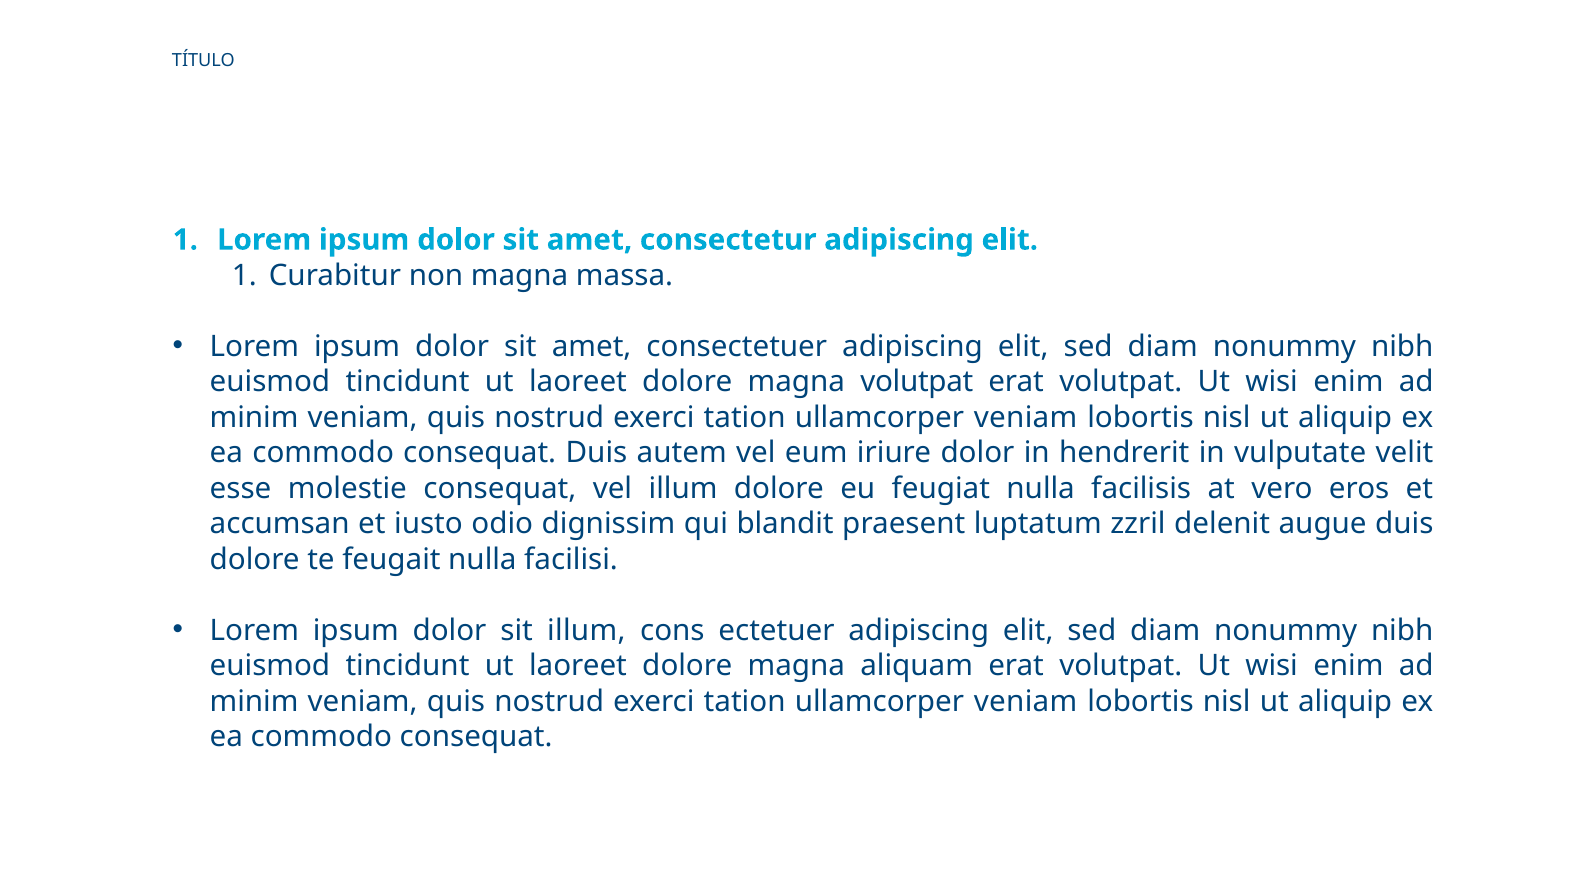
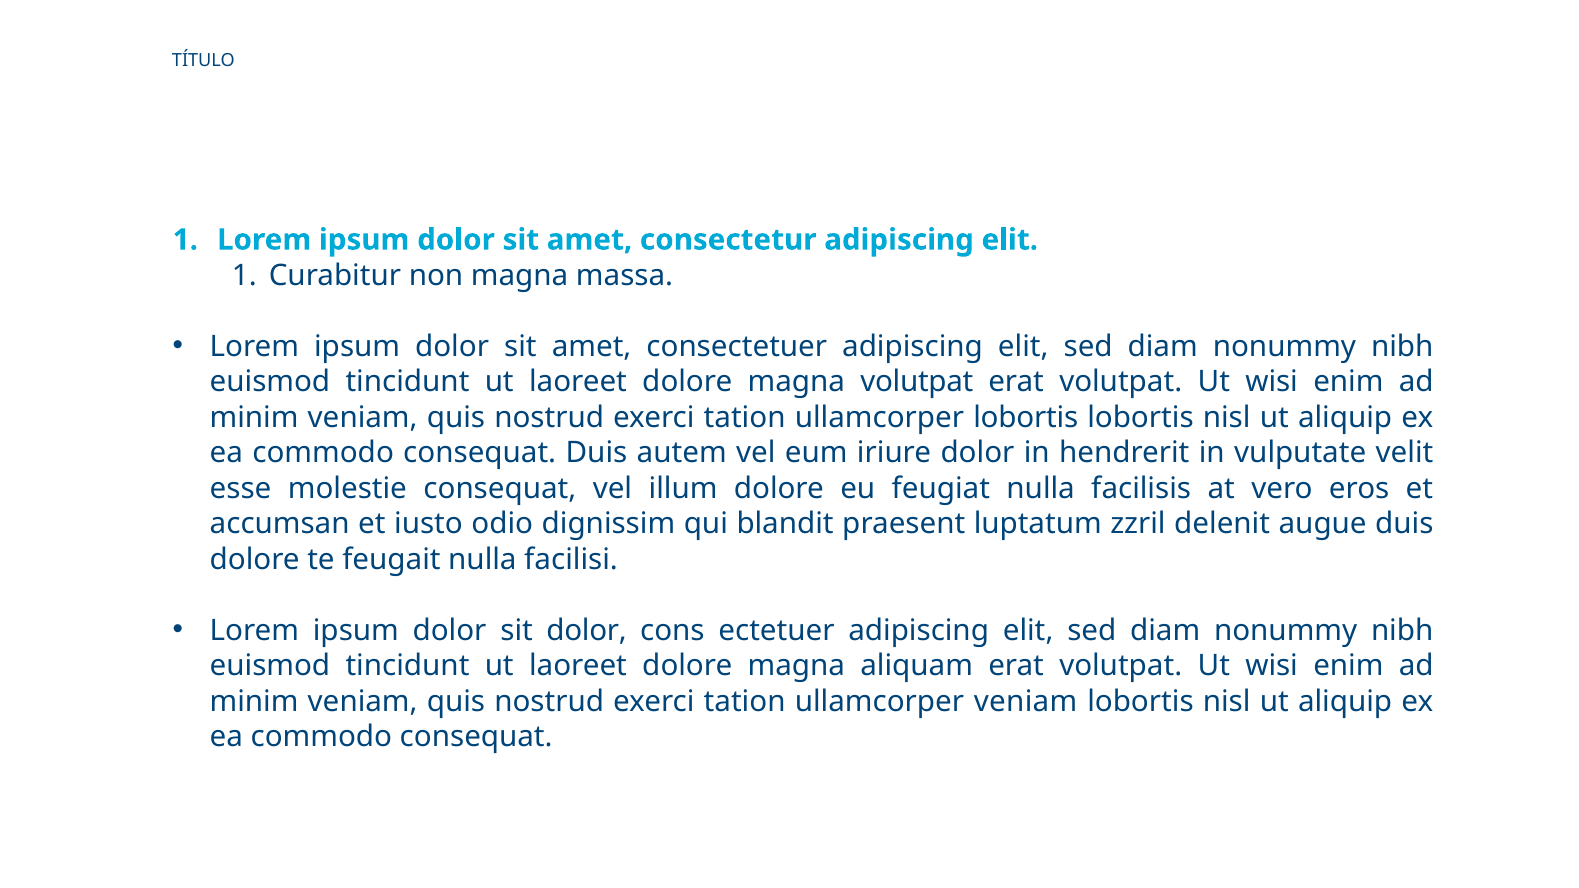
veniam: veniam -> lobortis (1026, 417)
sit illum: illum -> dolor (587, 631)
